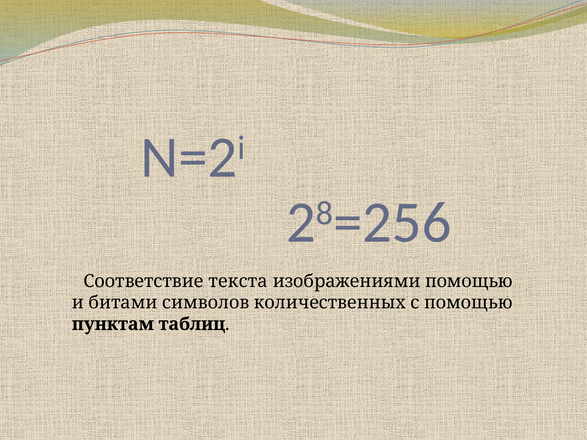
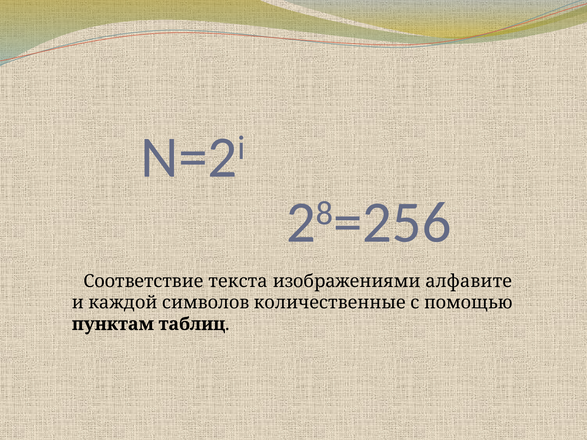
изображениями помощью: помощью -> алфавите (469, 281)
битами: битами -> каждой (123, 303)
количественных: количественных -> количественные (330, 303)
